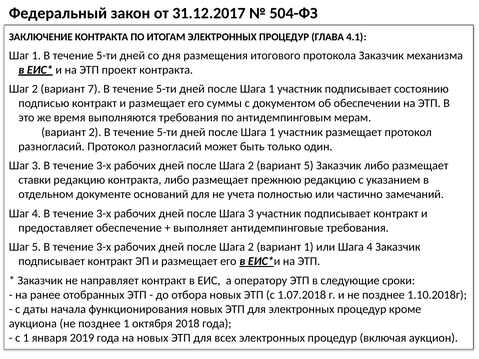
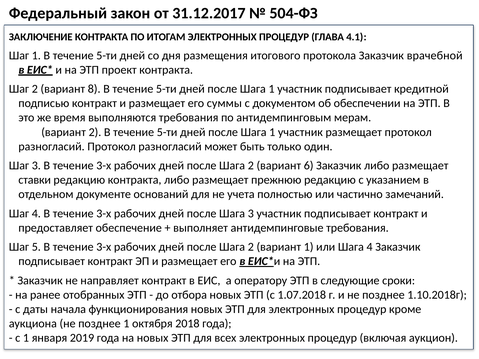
механизма: механизма -> врачебной (435, 56)
7: 7 -> 8 (94, 89)
состоянию: состоянию -> кредитной (421, 89)
вариант 5: 5 -> 6 (309, 166)
